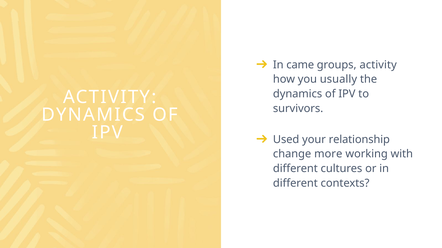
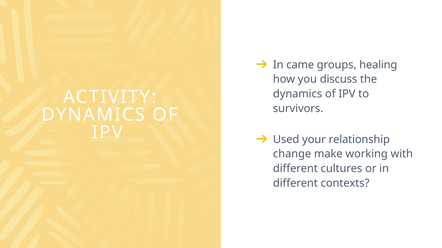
groups activity: activity -> healing (378, 65)
usually: usually -> discuss (339, 80)
more: more -> make (328, 154)
